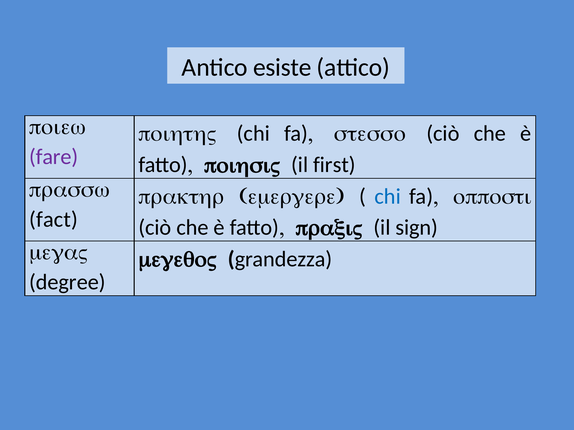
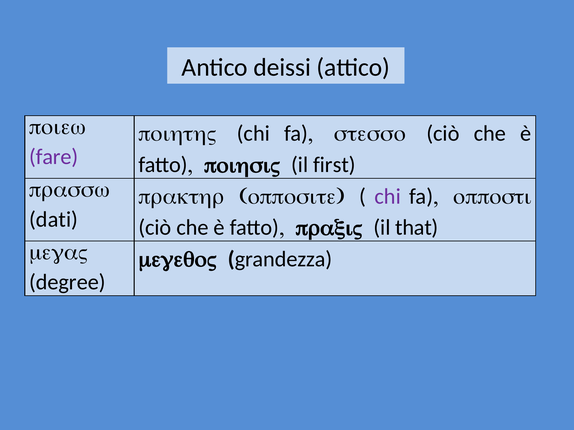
esiste: esiste -> deissi (282, 67)
emergere: emergere -> opposite (292, 197)
chi colour: blue -> purple (388, 197)
fact: fact -> dati (54, 220)
sign: sign -> that (417, 228)
